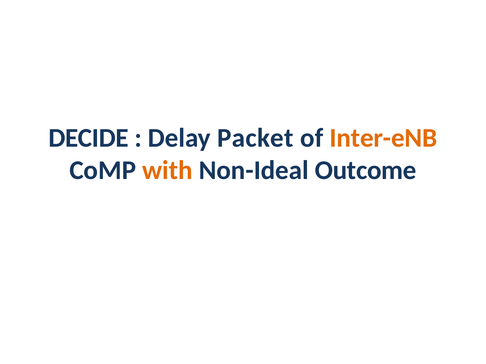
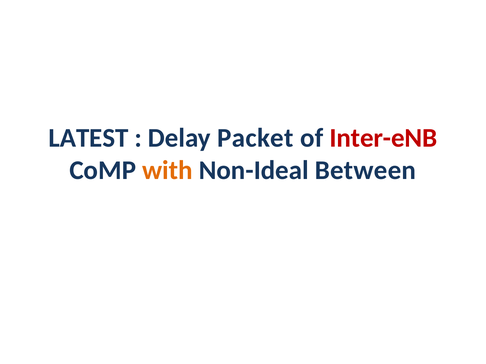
DECIDE: DECIDE -> LATEST (88, 138)
Inter-eNB colour: orange -> red (383, 138)
Outcome: Outcome -> Between (365, 170)
